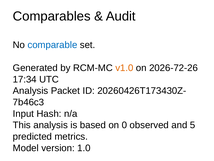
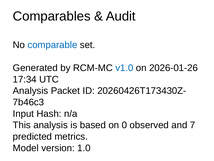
v1.0 colour: orange -> blue (124, 68)
2026-72-26: 2026-72-26 -> 2026-01-26 (174, 68)
5: 5 -> 7 (193, 125)
